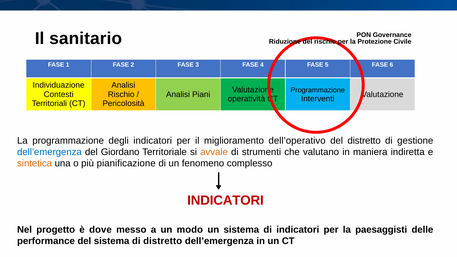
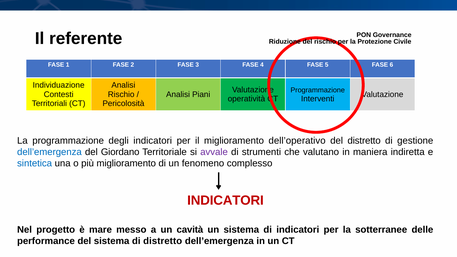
sanitario: sanitario -> referente (86, 38)
avvale colour: orange -> purple (214, 152)
sintetica colour: orange -> blue (35, 163)
più pianificazione: pianificazione -> miglioramento (126, 163)
dove: dove -> mare (101, 230)
modo: modo -> cavità (190, 230)
paesaggisti: paesaggisti -> sotterranee (381, 230)
